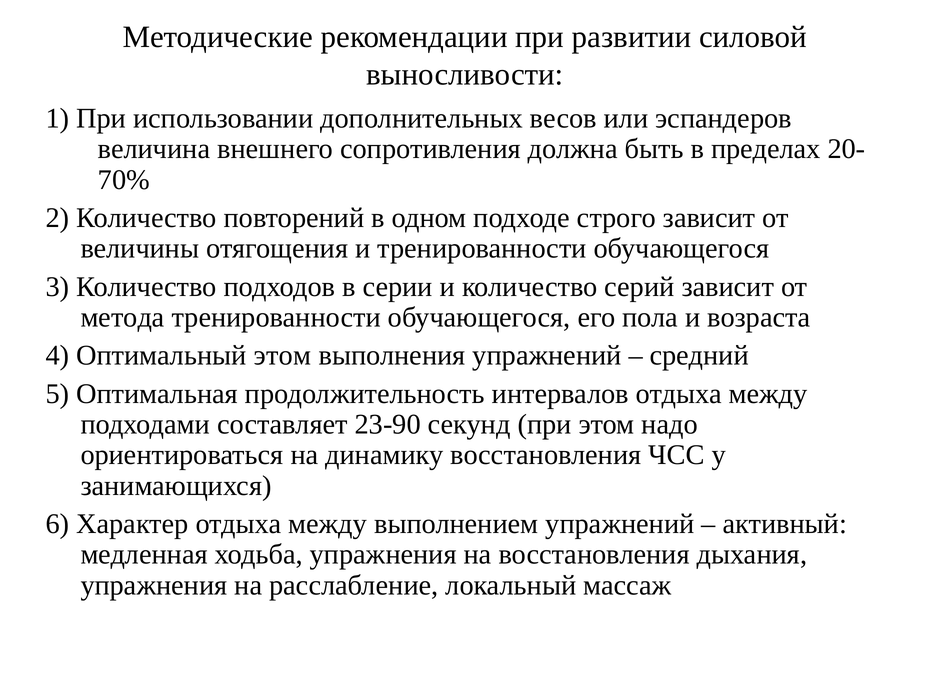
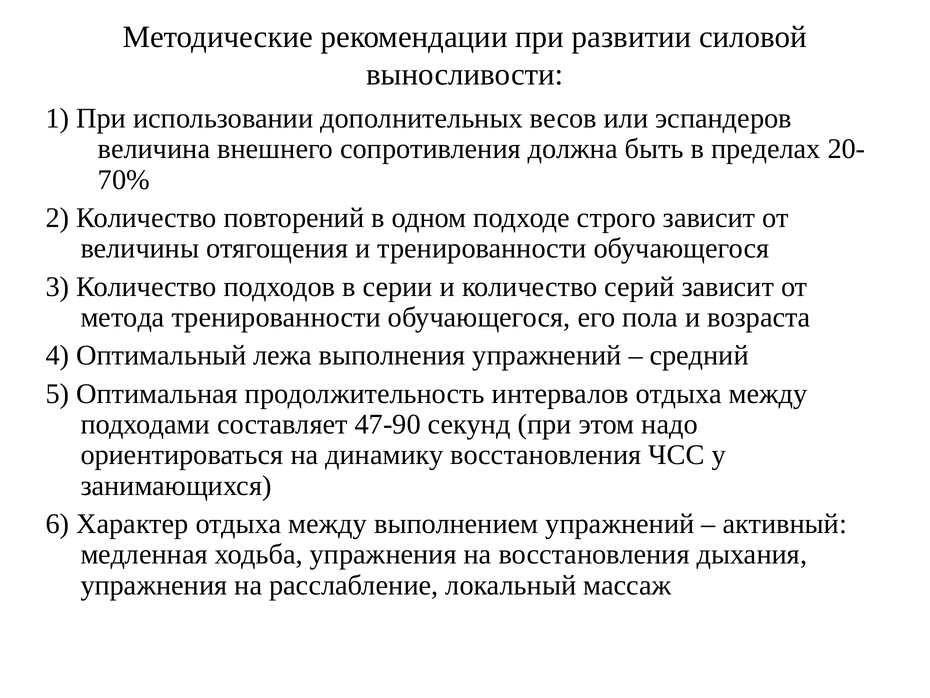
Оптимальный этом: этом -> лежа (283, 355)
23-90: 23-90 -> 47-90 (388, 424)
